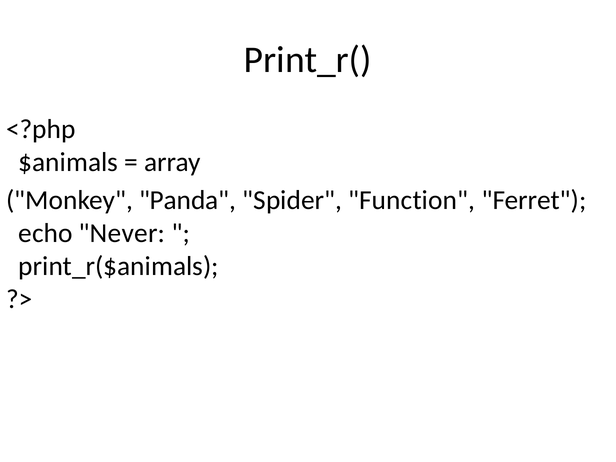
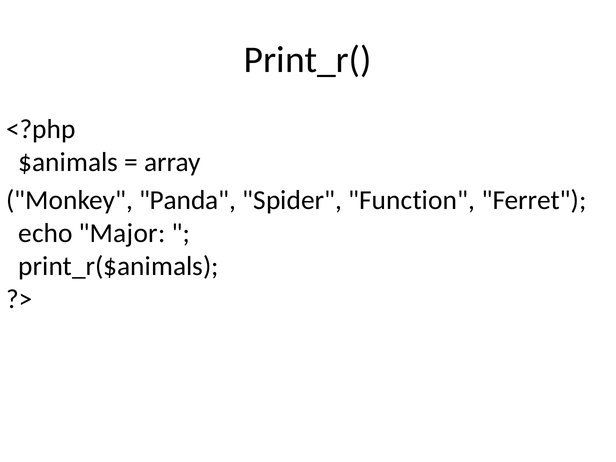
Never: Never -> Major (122, 233)
